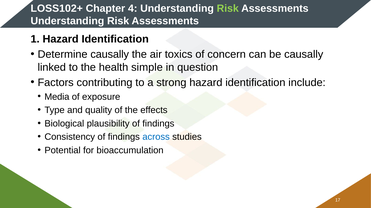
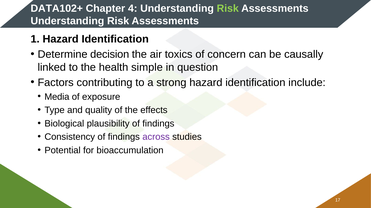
LOSS102+: LOSS102+ -> DATA102+ (57, 8)
Determine causally: causally -> decision (110, 55)
across colour: blue -> purple (156, 137)
